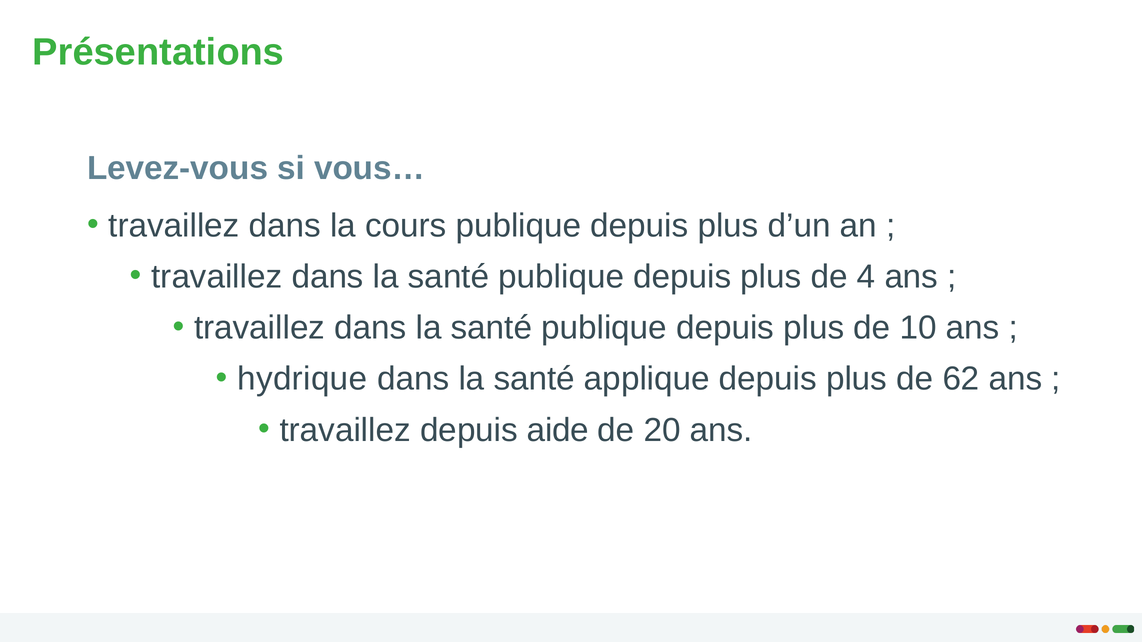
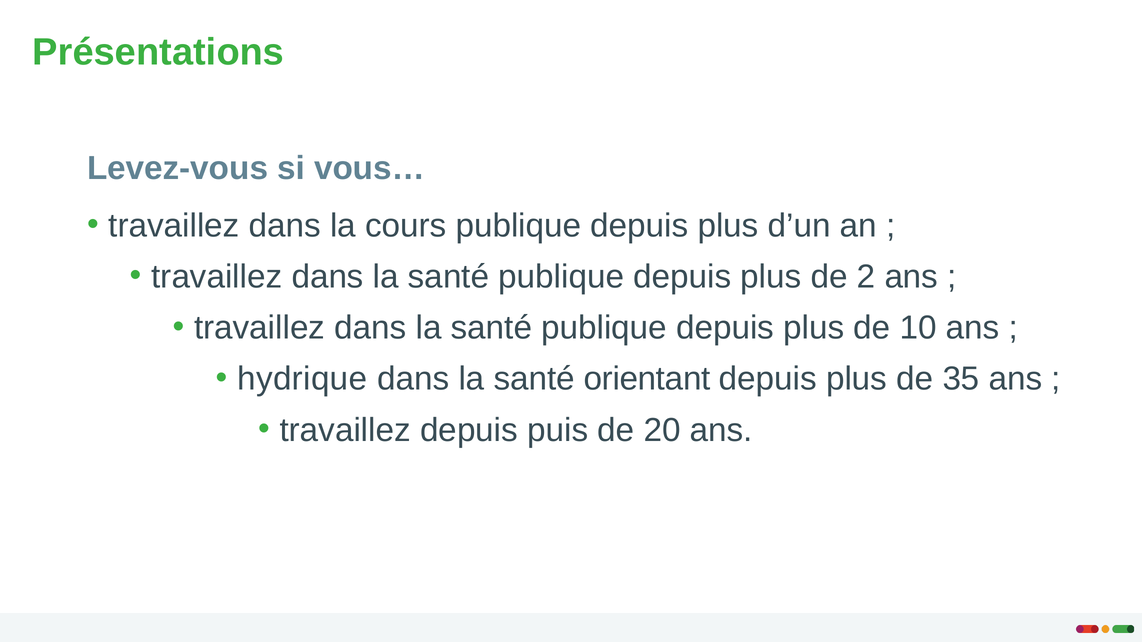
4: 4 -> 2 (866, 277)
applique: applique -> orientant (647, 379)
62: 62 -> 35 (961, 379)
aide: aide -> puis (558, 430)
